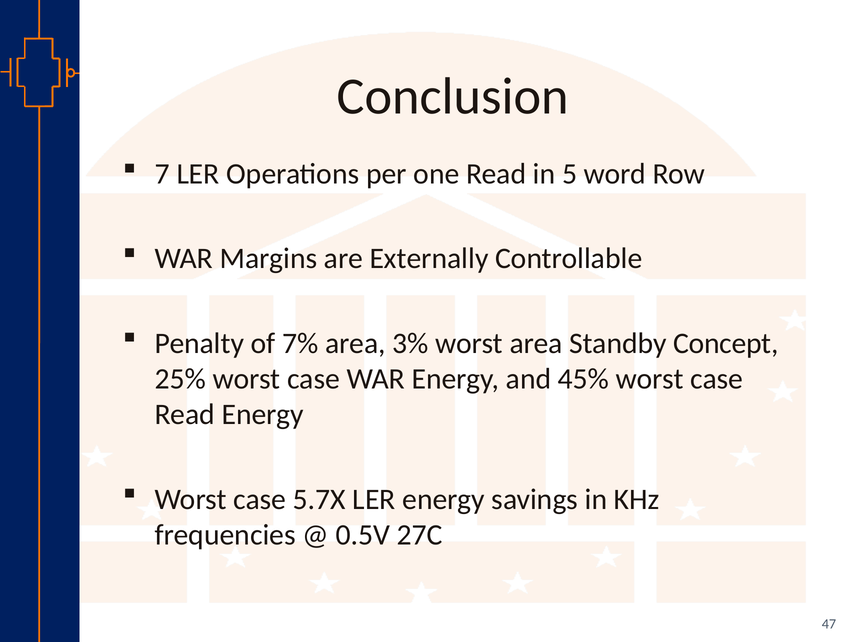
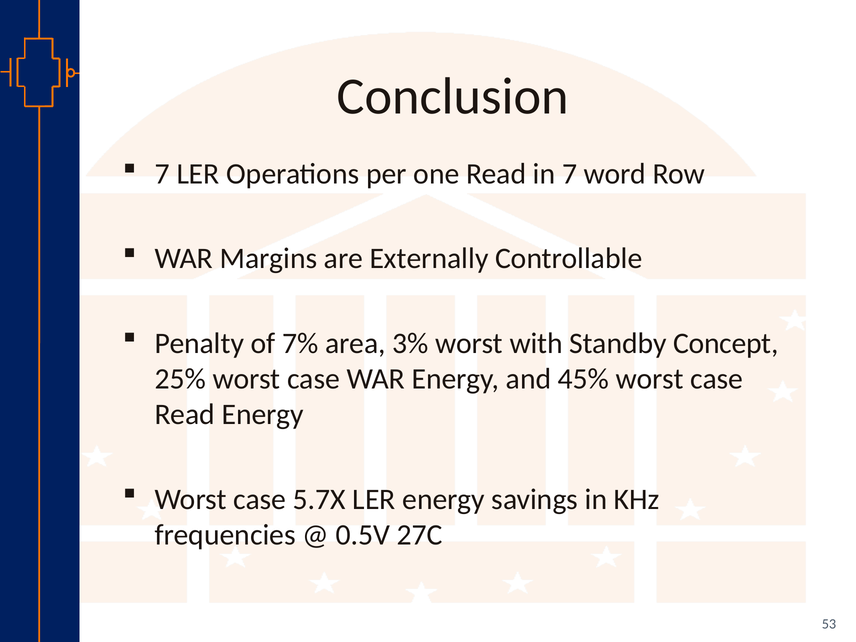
in 5: 5 -> 7 (570, 174)
worst area: area -> with (536, 343)
47: 47 -> 53 (829, 624)
